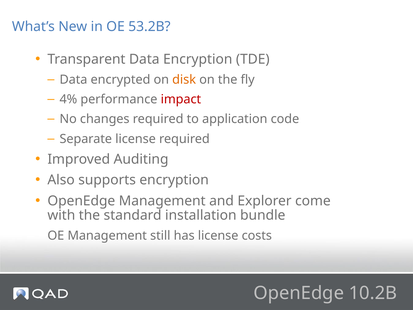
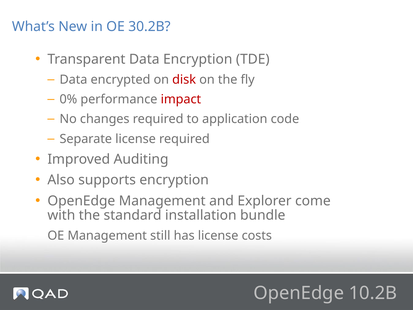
53.2B: 53.2B -> 30.2B (149, 27)
disk colour: orange -> red (184, 80)
4%: 4% -> 0% (68, 99)
